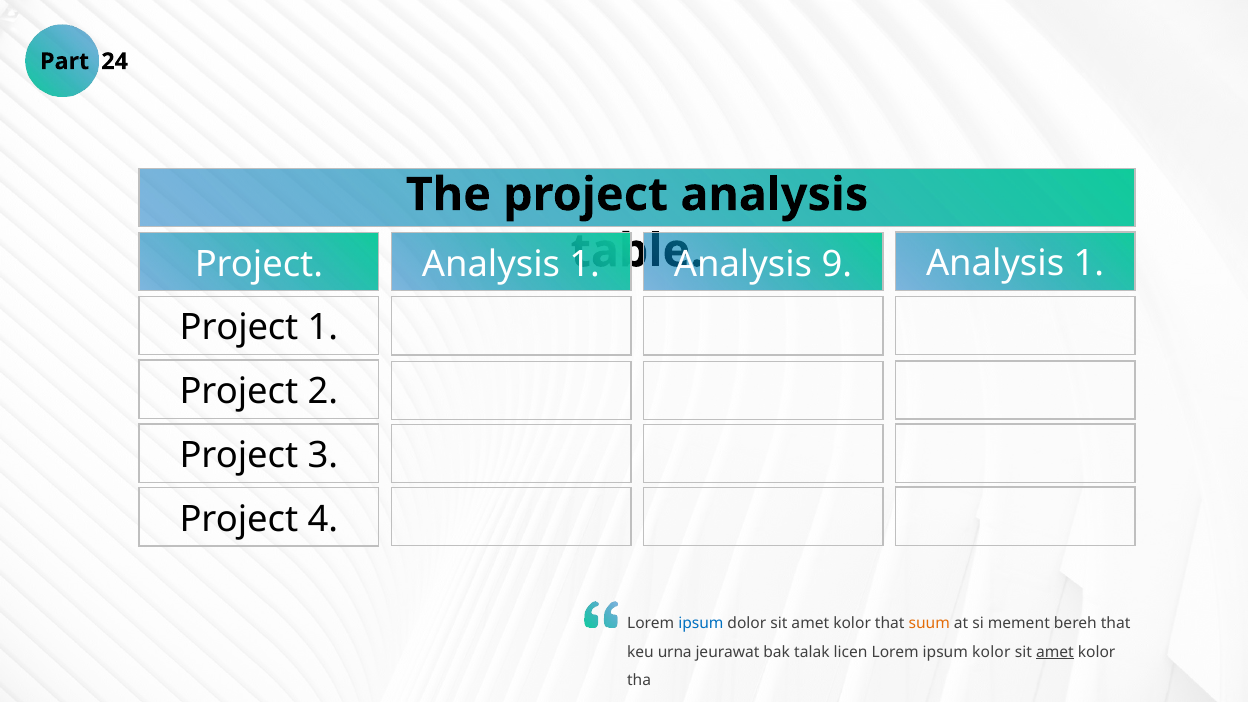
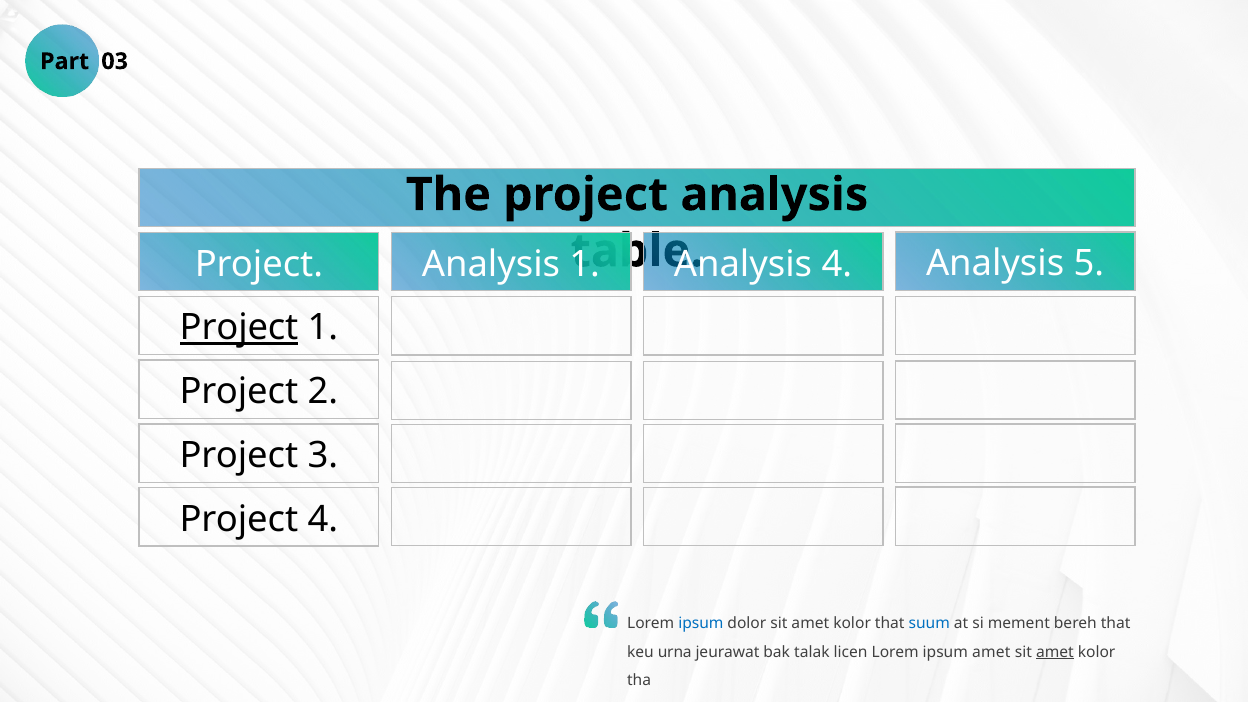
24: 24 -> 03 (115, 61)
Analysis 9: 9 -> 4 (837, 264)
1: 1 -> 5 (1089, 264)
Project underline: none -> present (239, 328)
suum colour: orange -> blue (929, 624)
ipsum kolor: kolor -> amet (991, 652)
